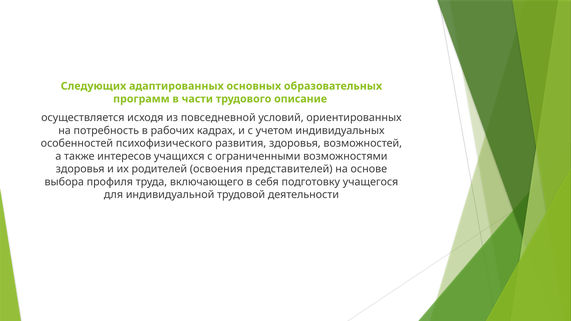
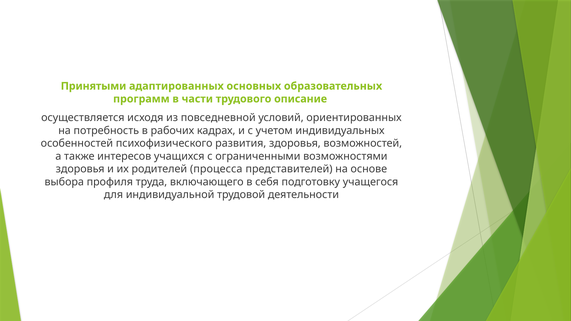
Следующих: Следующих -> Принятыми (94, 86)
освоения: освоения -> процесса (216, 169)
